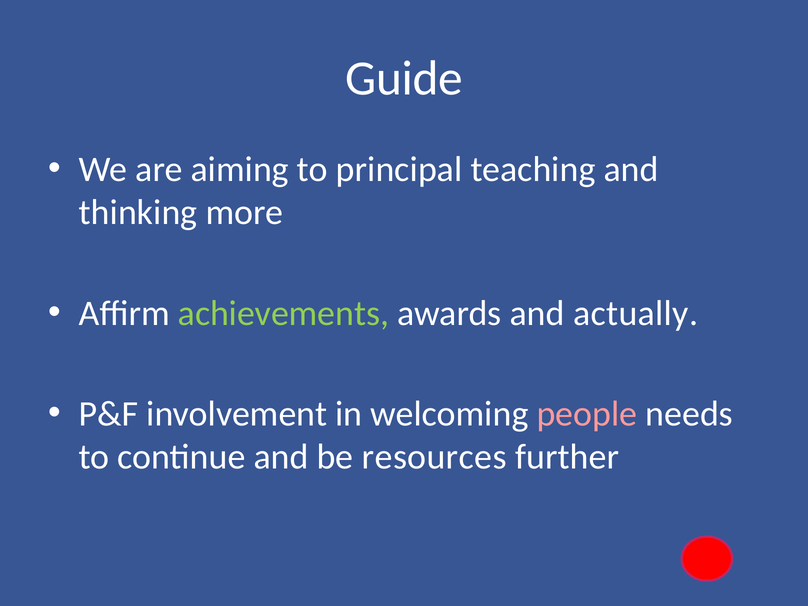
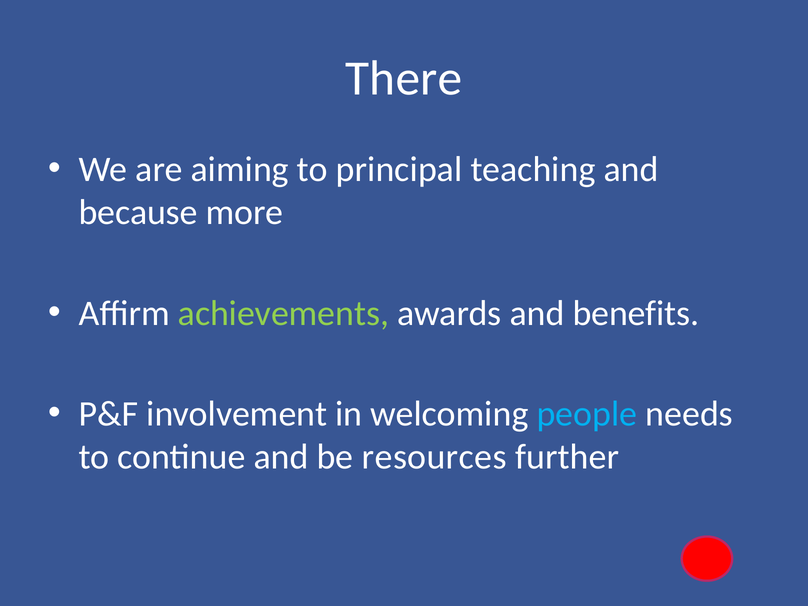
Guide: Guide -> There (404, 78)
thinking: thinking -> because (138, 213)
actually: actually -> benefits (636, 313)
people colour: pink -> light blue (587, 414)
